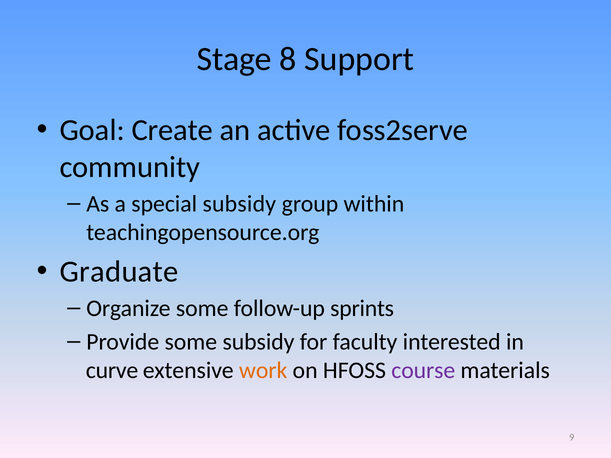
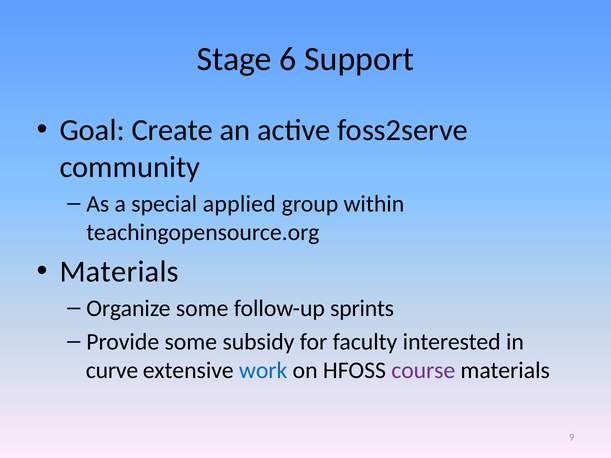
8: 8 -> 6 (288, 59)
special subsidy: subsidy -> applied (239, 204)
Graduate: Graduate -> Materials (119, 272)
work colour: orange -> blue (263, 370)
